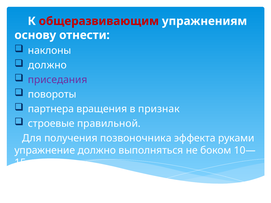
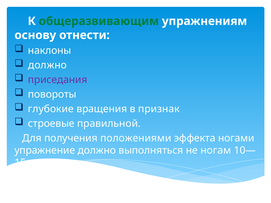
общеразвивающим colour: red -> green (99, 21)
партнера: партнера -> глубокие (51, 109)
позвоночника: позвоночника -> положениями (136, 138)
руками: руками -> ногами (236, 138)
боком: боком -> ногам (216, 150)
